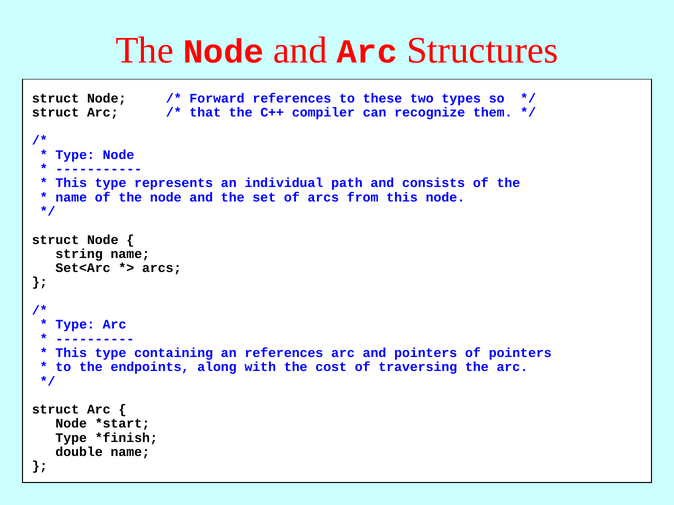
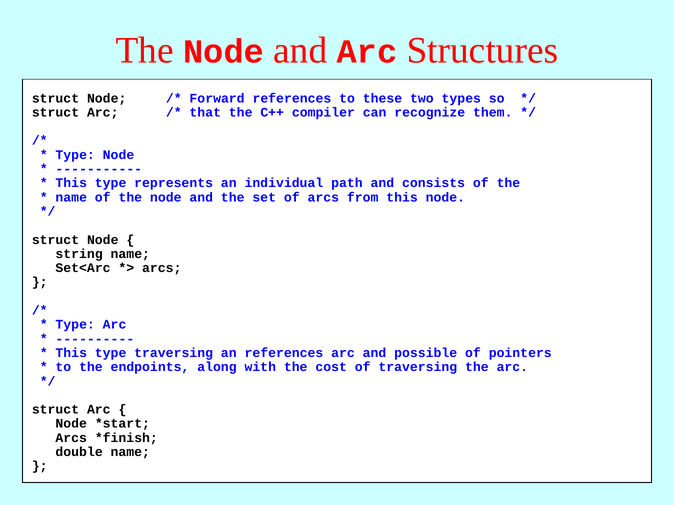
type containing: containing -> traversing (174, 353)
and pointers: pointers -> possible (426, 353)
Type: Type -> Arcs (71, 438)
